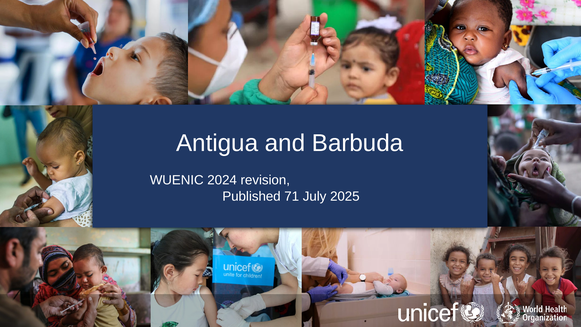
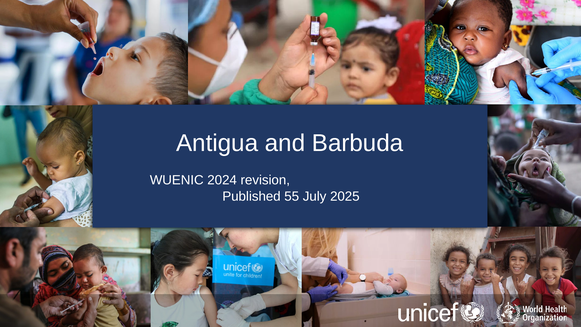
71: 71 -> 55 (292, 196)
